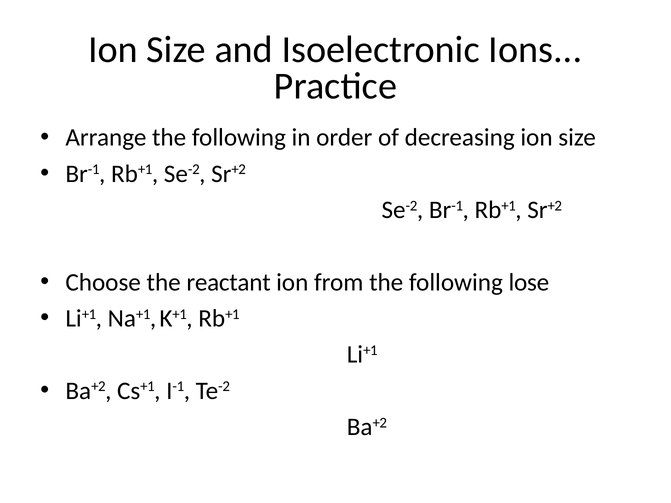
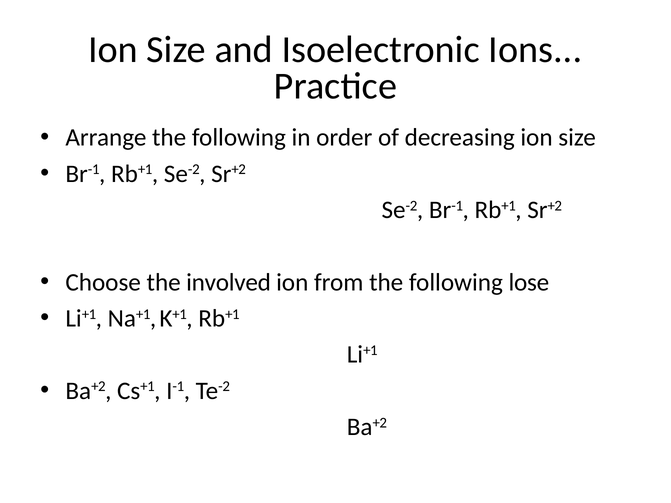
reactant: reactant -> involved (229, 282)
